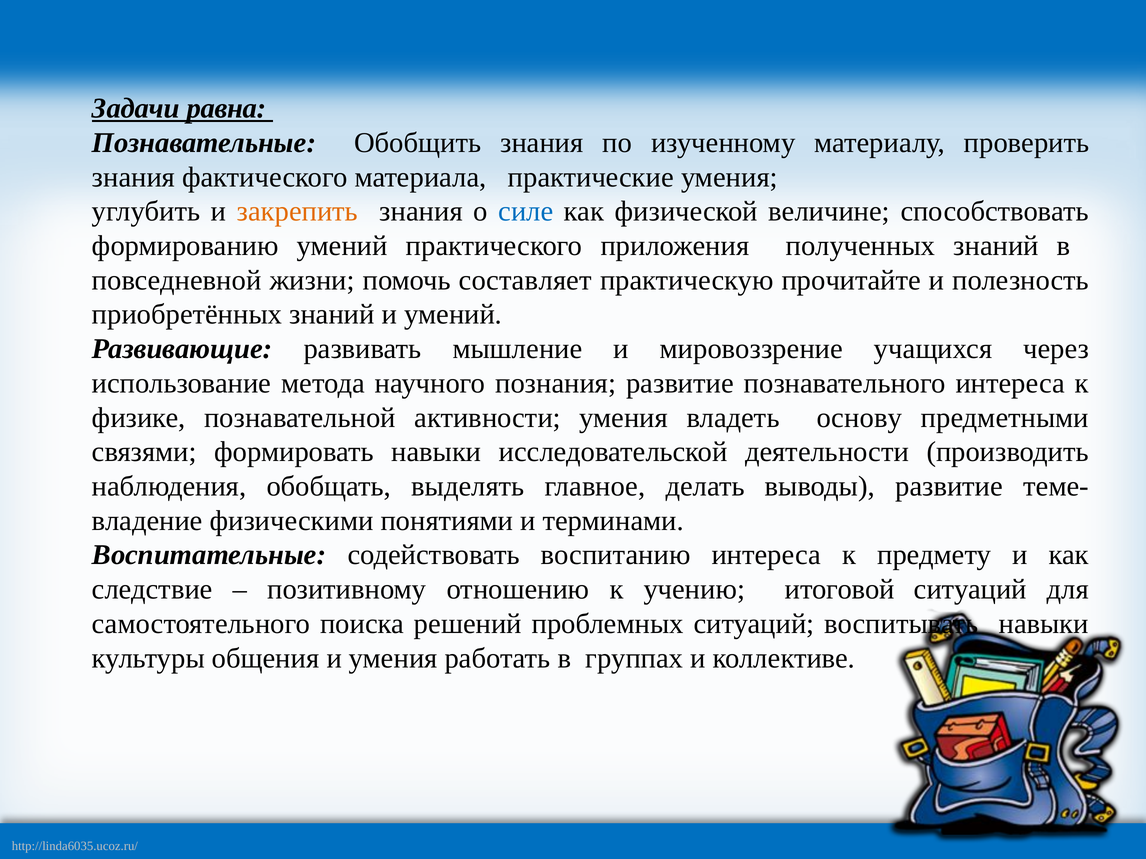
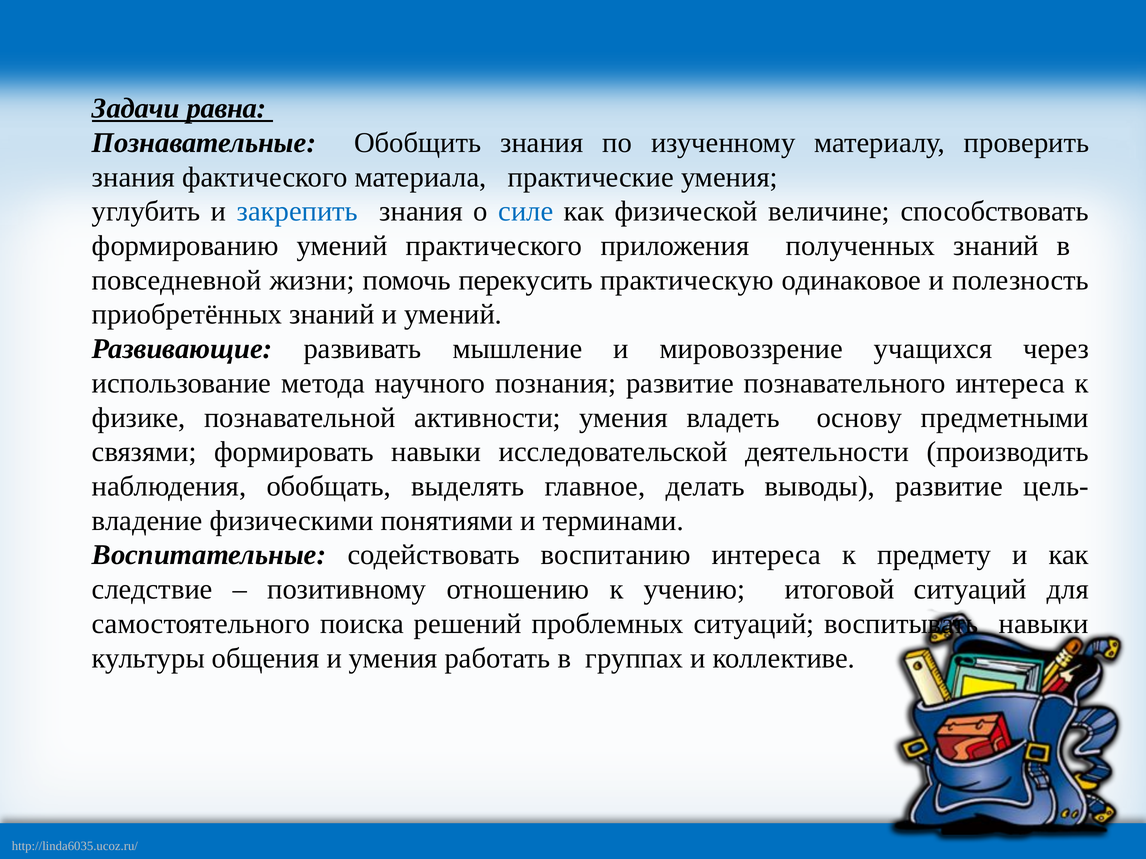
закрепить colour: orange -> blue (297, 212)
составляет: составляет -> перекусить (526, 280)
прочитайте: прочитайте -> одинаковое (851, 280)
теме-: теме- -> цель- (1056, 487)
